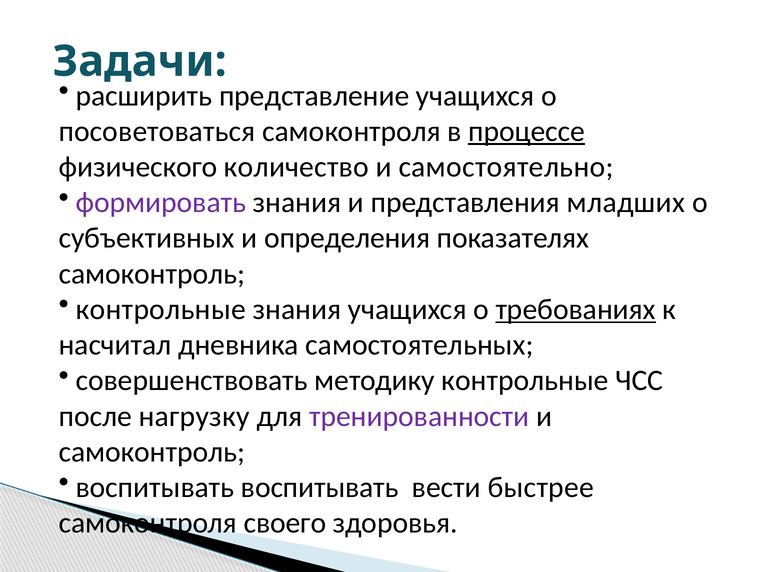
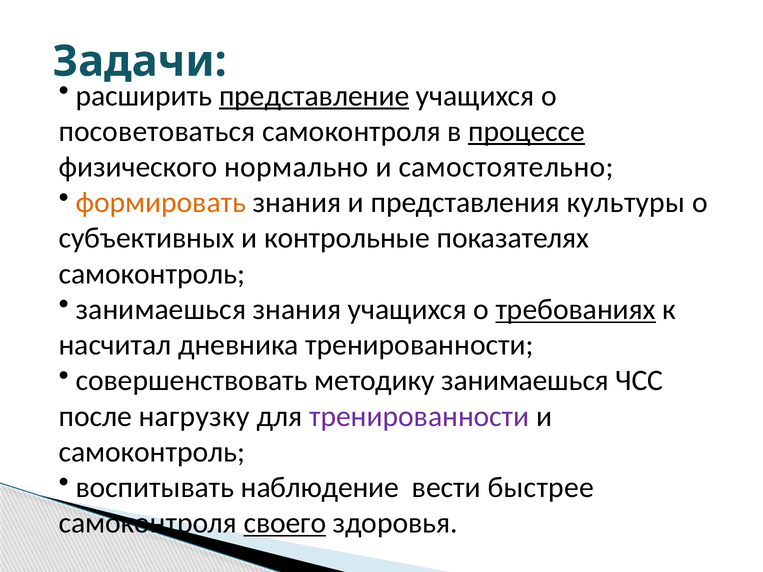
представление underline: none -> present (314, 96)
количество: количество -> нормально (296, 167)
формировать colour: purple -> orange (161, 203)
младших: младших -> культуры (626, 203)
определения: определения -> контрольные (347, 238)
контрольные: контрольные -> занимаешься (161, 310)
дневника самостоятельных: самостоятельных -> тренированности (419, 345)
методику контрольные: контрольные -> занимаешься (525, 381)
воспитывать воспитывать: воспитывать -> наблюдение (320, 488)
своего underline: none -> present (285, 523)
